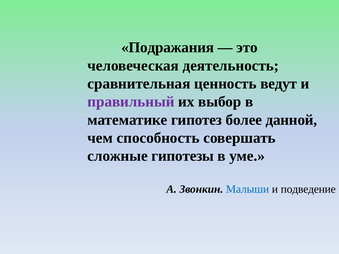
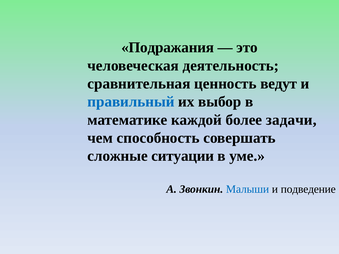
правильный colour: purple -> blue (131, 102)
гипотез: гипотез -> каждой (196, 120)
данной: данной -> задачи (291, 120)
гипотезы: гипотезы -> ситуации (183, 156)
